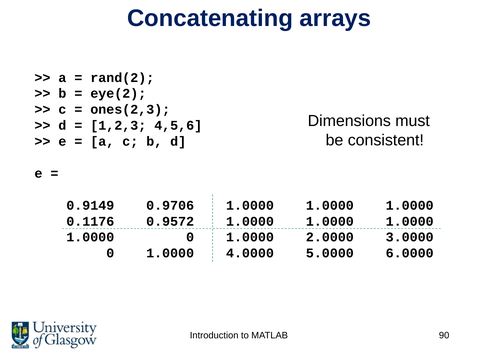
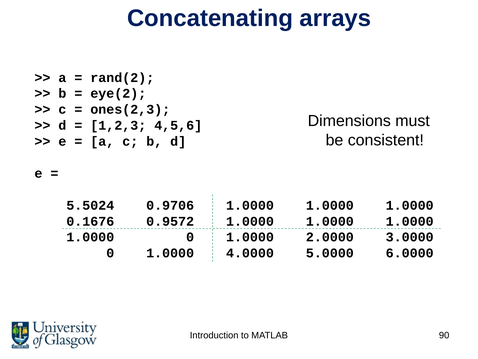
0.9149: 0.9149 -> 5.5024 (90, 205)
0.1176: 0.1176 -> 0.1676 (90, 221)
